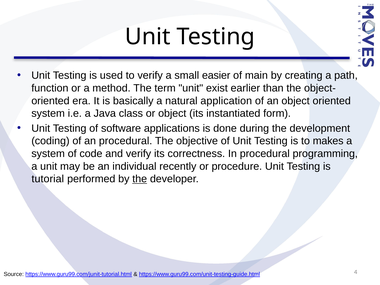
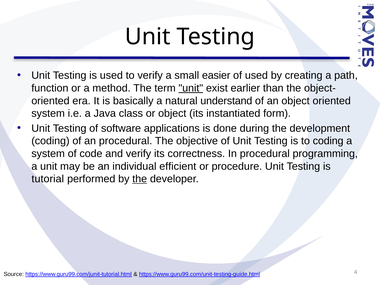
of main: main -> used (256, 75)
unit underline: none -> present (191, 88)
application: application -> understand (226, 101)
to makes: makes -> coding (328, 141)
recently: recently -> efficient (178, 166)
